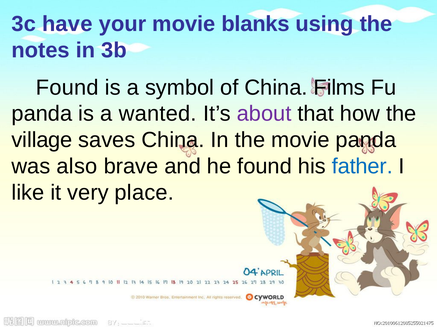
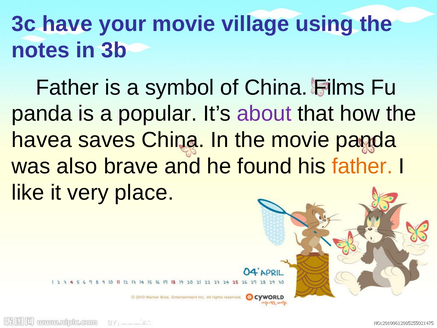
blanks: blanks -> village (255, 24)
Found: Found -> Father (67, 87)
wanted: wanted -> popular (158, 114)
village: village -> havea (42, 140)
father colour: blue -> orange (362, 166)
